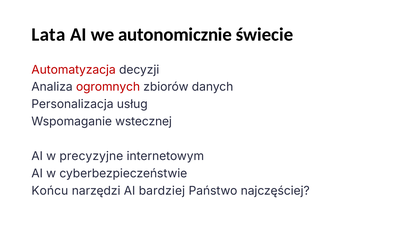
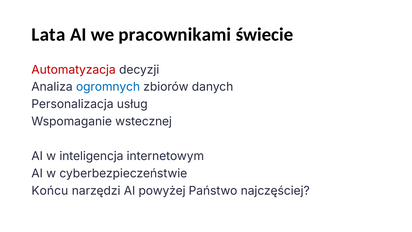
autonomicznie: autonomicznie -> pracownikami (175, 35)
ogromnych colour: red -> blue (108, 87)
precyzyjne: precyzyjne -> inteligencja (91, 156)
bardziej: bardziej -> powyżej (162, 191)
